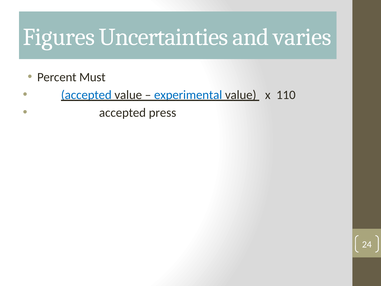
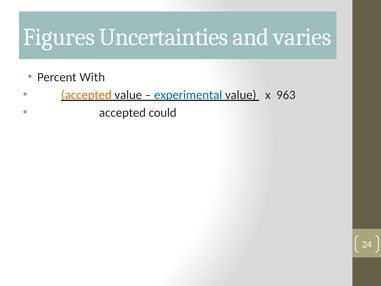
Must: Must -> With (92, 77)
accepted colour: blue -> orange (86, 95)
110: 110 -> 963 (286, 95)
press: press -> could (163, 113)
